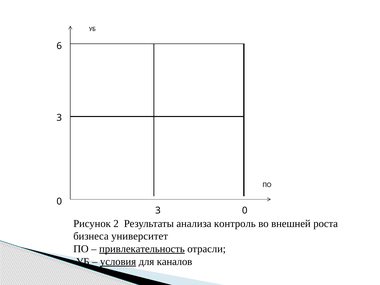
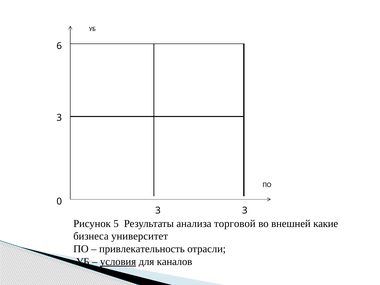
0: 0 -> 3 (245, 211)
2: 2 -> 5 (116, 224)
контроль: контроль -> торговой (235, 224)
роста: роста -> какие (326, 224)
привлекательность underline: present -> none (142, 249)
